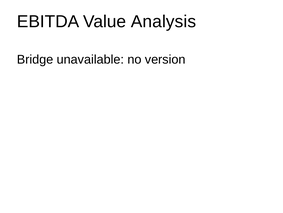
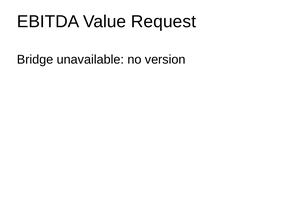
Analysis: Analysis -> Request (164, 21)
